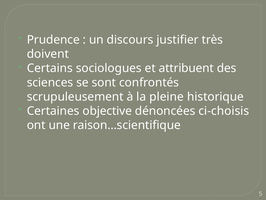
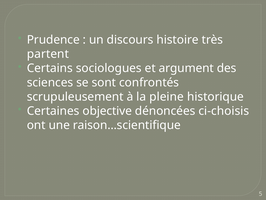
justifier: justifier -> histoire (178, 40)
doivent: doivent -> partent (48, 54)
attribuent: attribuent -> argument (186, 68)
